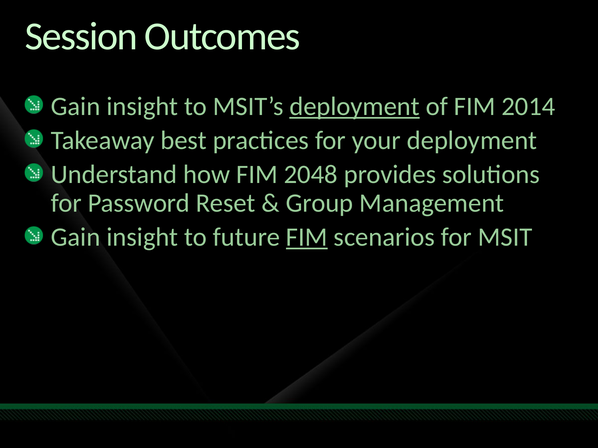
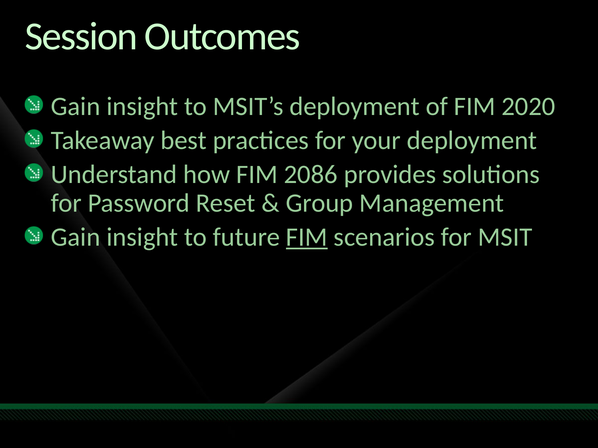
deployment underline: present -> none (355, 107)
2014: 2014 -> 2020 (528, 107)
2048: 2048 -> 2086 (311, 175)
